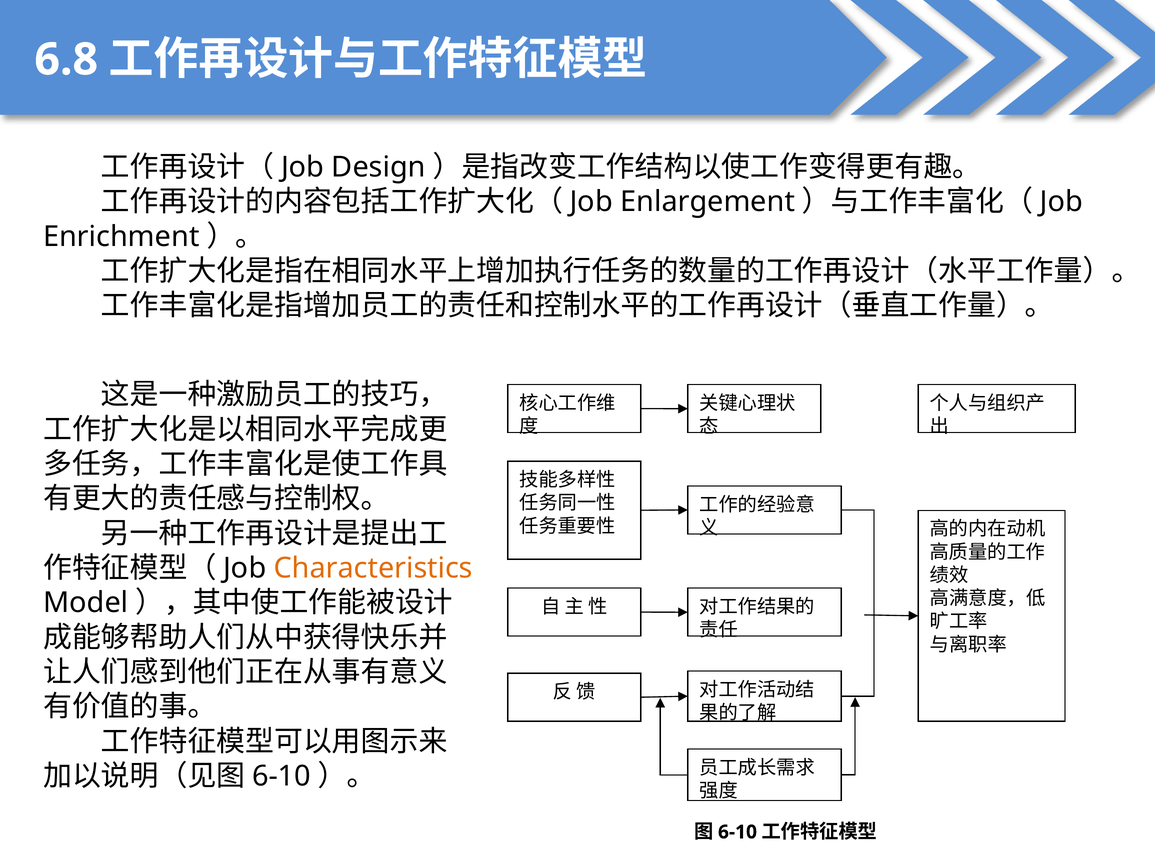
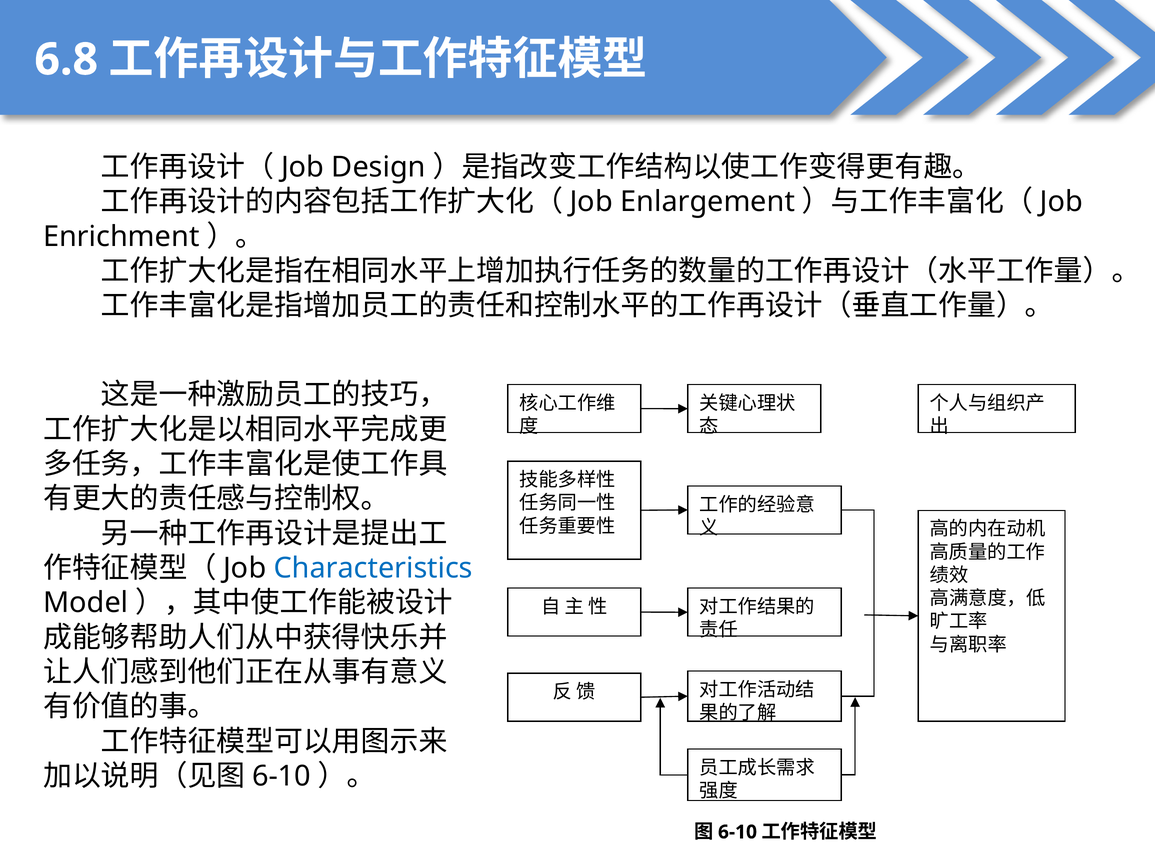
Characteristics colour: orange -> blue (373, 568)
